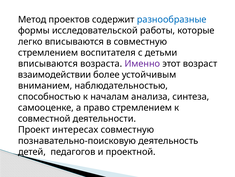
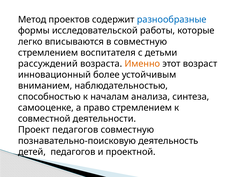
вписываются: вписываются -> рассуждений (48, 63)
Именно colour: purple -> orange (142, 63)
взаимодействии: взаимодействии -> инновационный (55, 74)
Проект интересах: интересах -> педагогов (75, 129)
